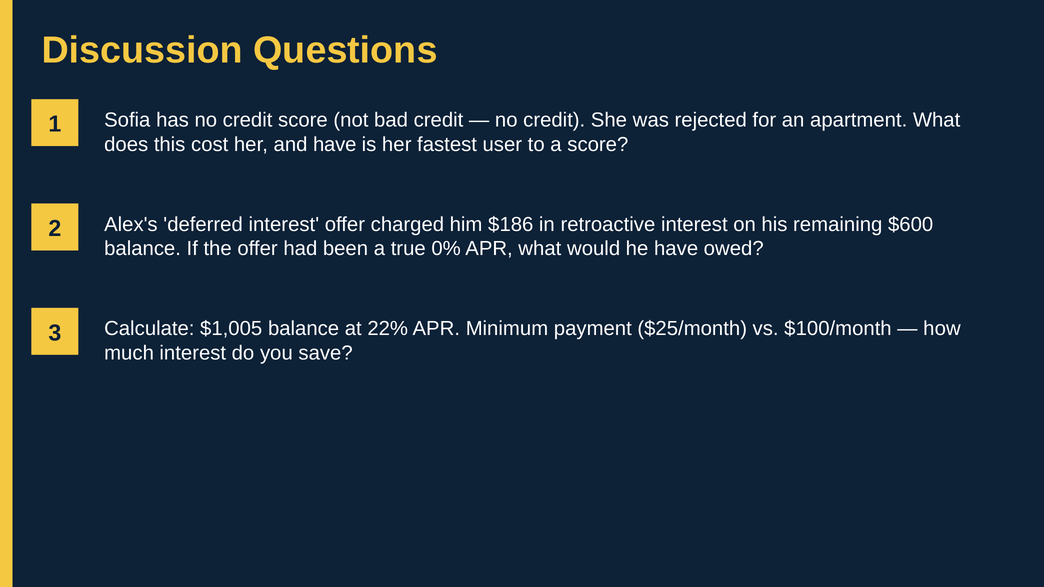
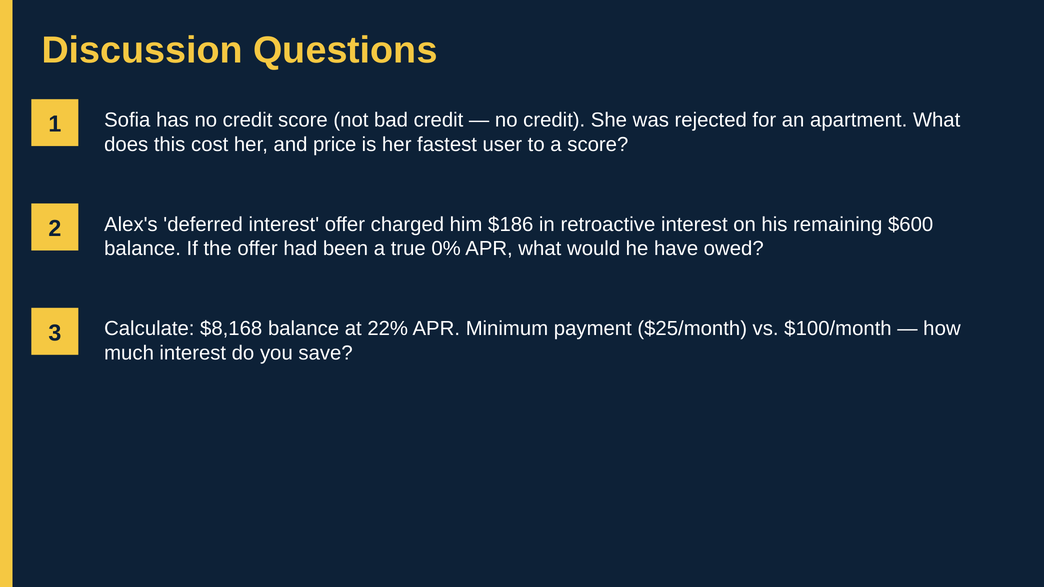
and have: have -> price (335, 144)
$1,005: $1,005 -> $8,168 (231, 329)
